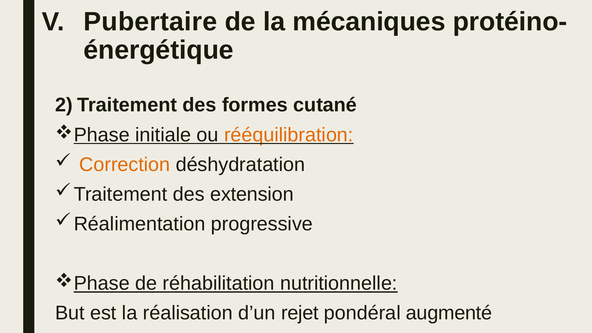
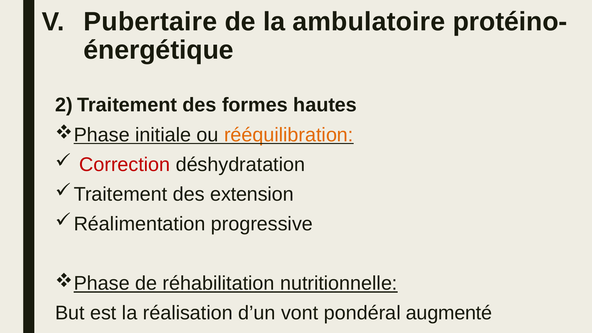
mécaniques: mécaniques -> ambulatoire (369, 22)
cutané: cutané -> hautes (325, 105)
Correction colour: orange -> red (125, 165)
rejet: rejet -> vont (300, 313)
